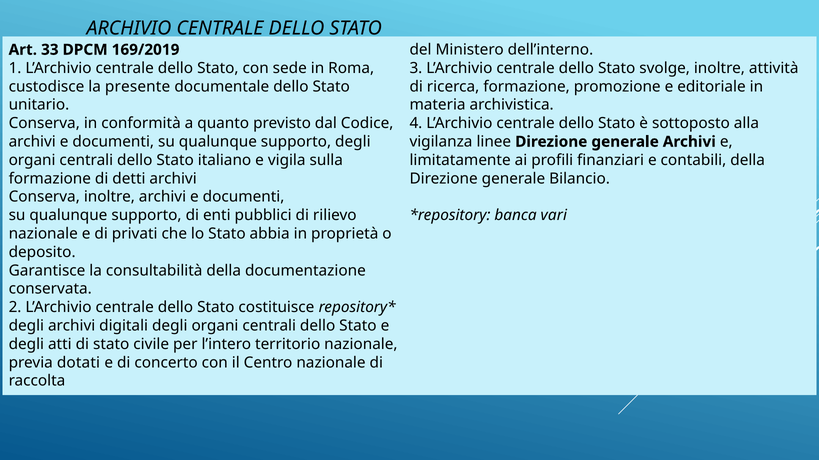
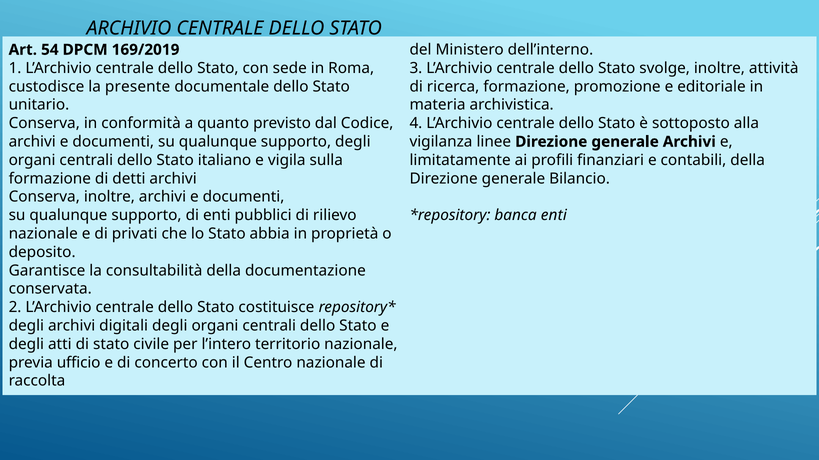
33: 33 -> 54 (50, 50)
banca vari: vari -> enti (554, 216)
dotati: dotati -> ufficio (79, 363)
